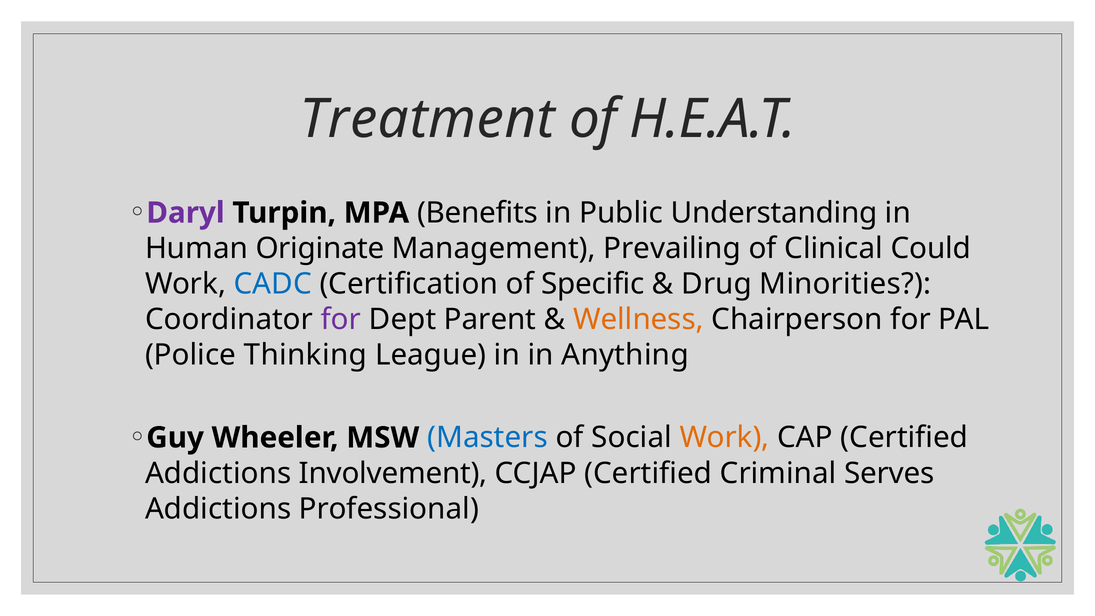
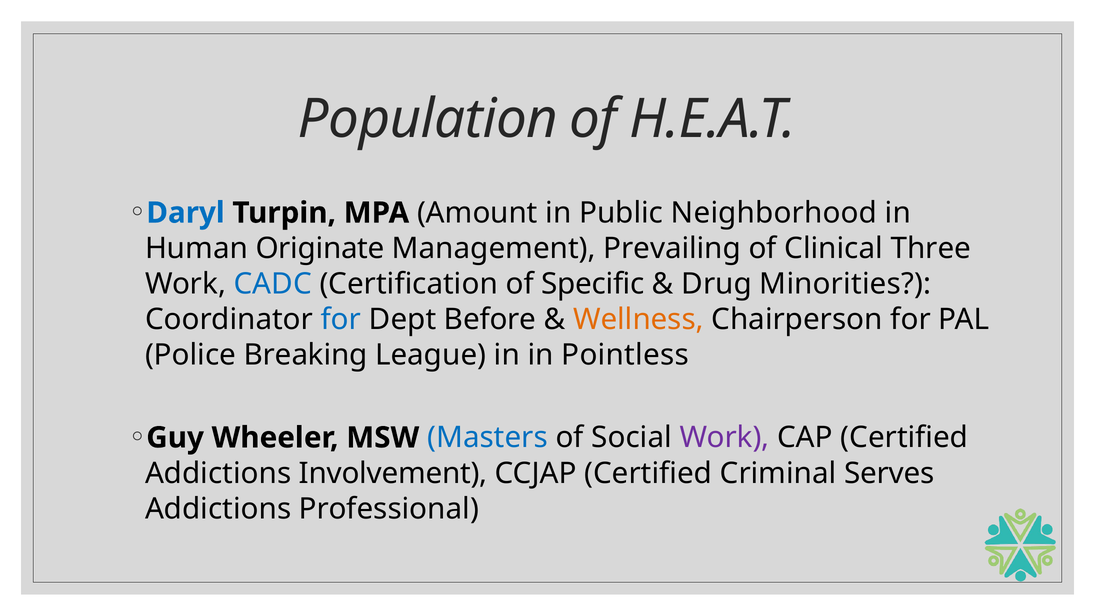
Treatment: Treatment -> Population (428, 119)
Daryl colour: purple -> blue (185, 213)
Benefits: Benefits -> Amount (477, 213)
Understanding: Understanding -> Neighborhood (774, 213)
Could: Could -> Three (931, 248)
for colour: purple -> blue (341, 320)
Parent: Parent -> Before (490, 320)
Thinking: Thinking -> Breaking (306, 355)
Anything: Anything -> Pointless (625, 355)
Work colour: orange -> purple (724, 438)
